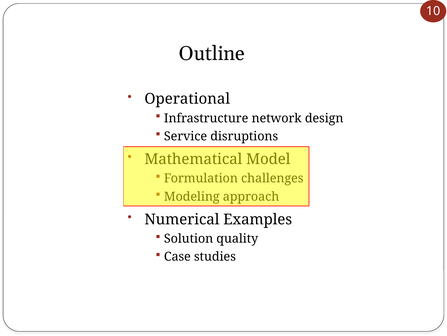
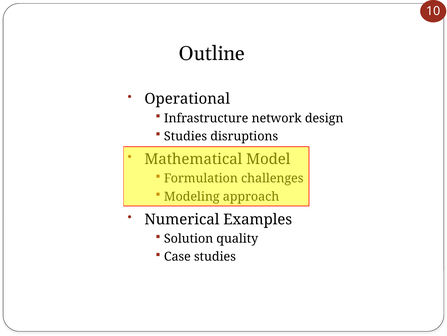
Service: Service -> Studies (186, 136)
